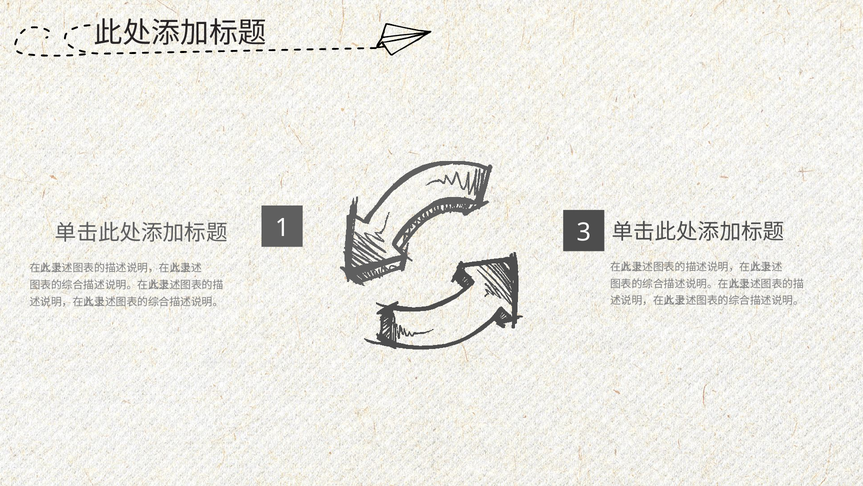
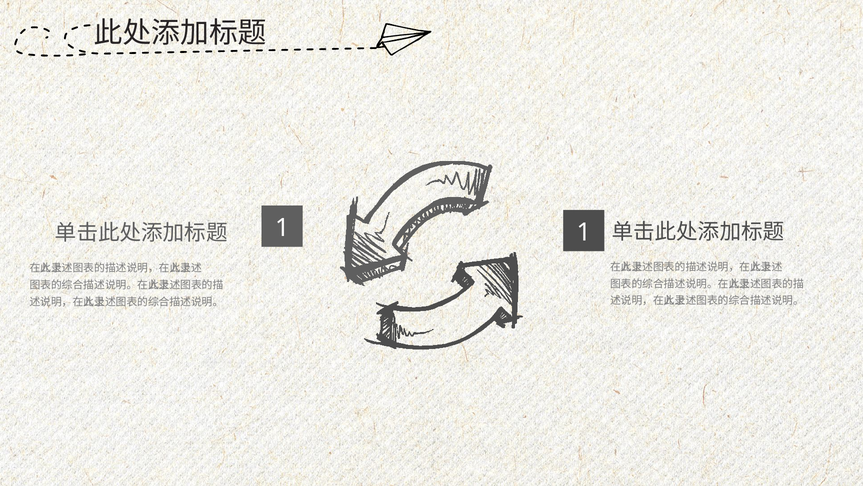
3: 3 -> 1 (584, 232)
